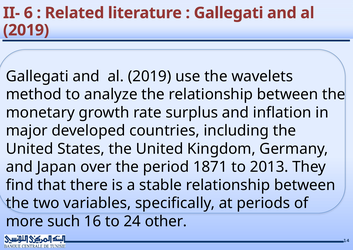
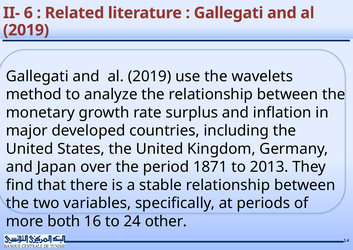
such: such -> both (64, 221)
